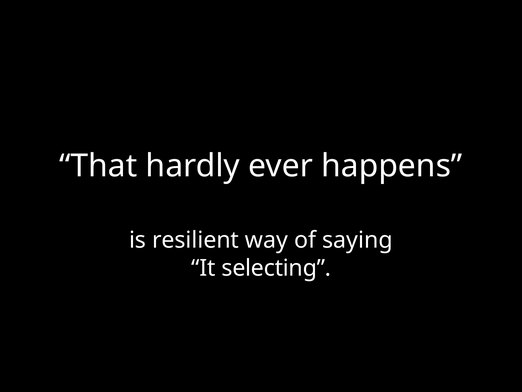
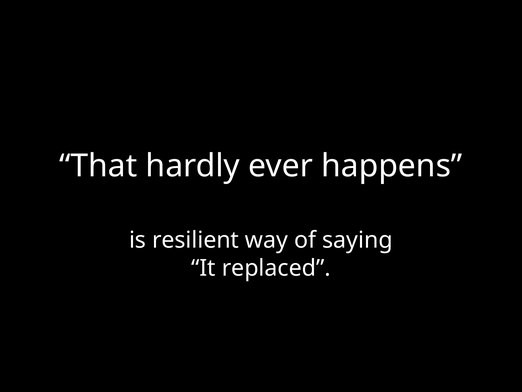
selecting: selecting -> replaced (276, 268)
